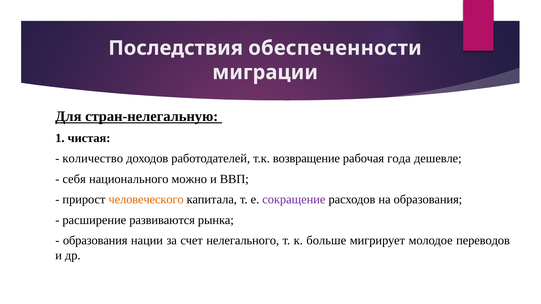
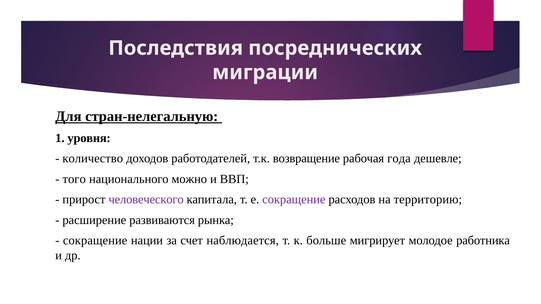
обеспеченности: обеспеченности -> посреднических (335, 48)
чистая: чистая -> уровня (89, 138)
себя: себя -> того (74, 179)
человеческого colour: orange -> purple (146, 200)
на образования: образования -> территорию (428, 200)
образования: образования -> сокращение (95, 241)
нелегального: нелегального -> наблюдается (243, 241)
переводов: переводов -> работника (483, 241)
